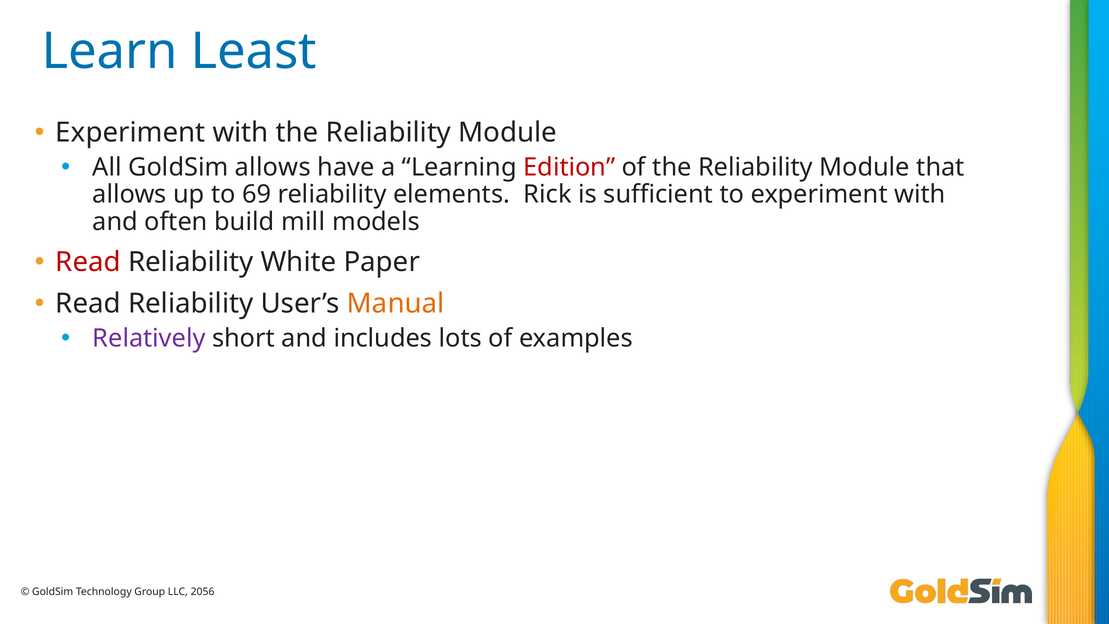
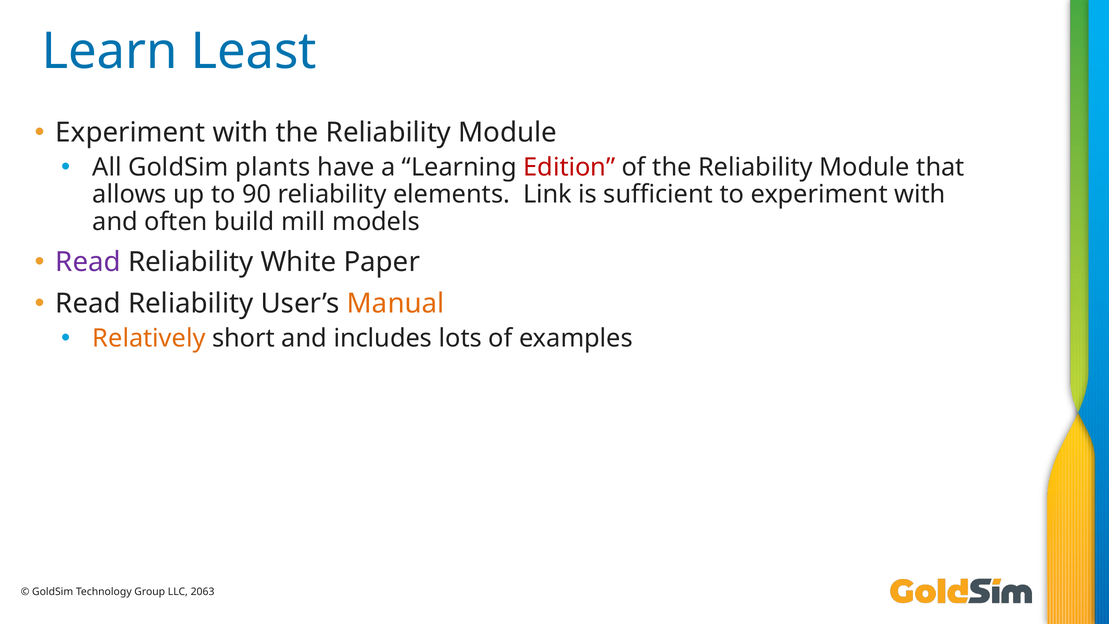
GoldSim allows: allows -> plants (273, 167)
69: 69 -> 90 (257, 195)
Rick: Rick -> Link (548, 195)
Read colour: red -> purple (88, 262)
Relatively colour: purple -> orange (149, 338)
2056: 2056 -> 2063 (203, 592)
